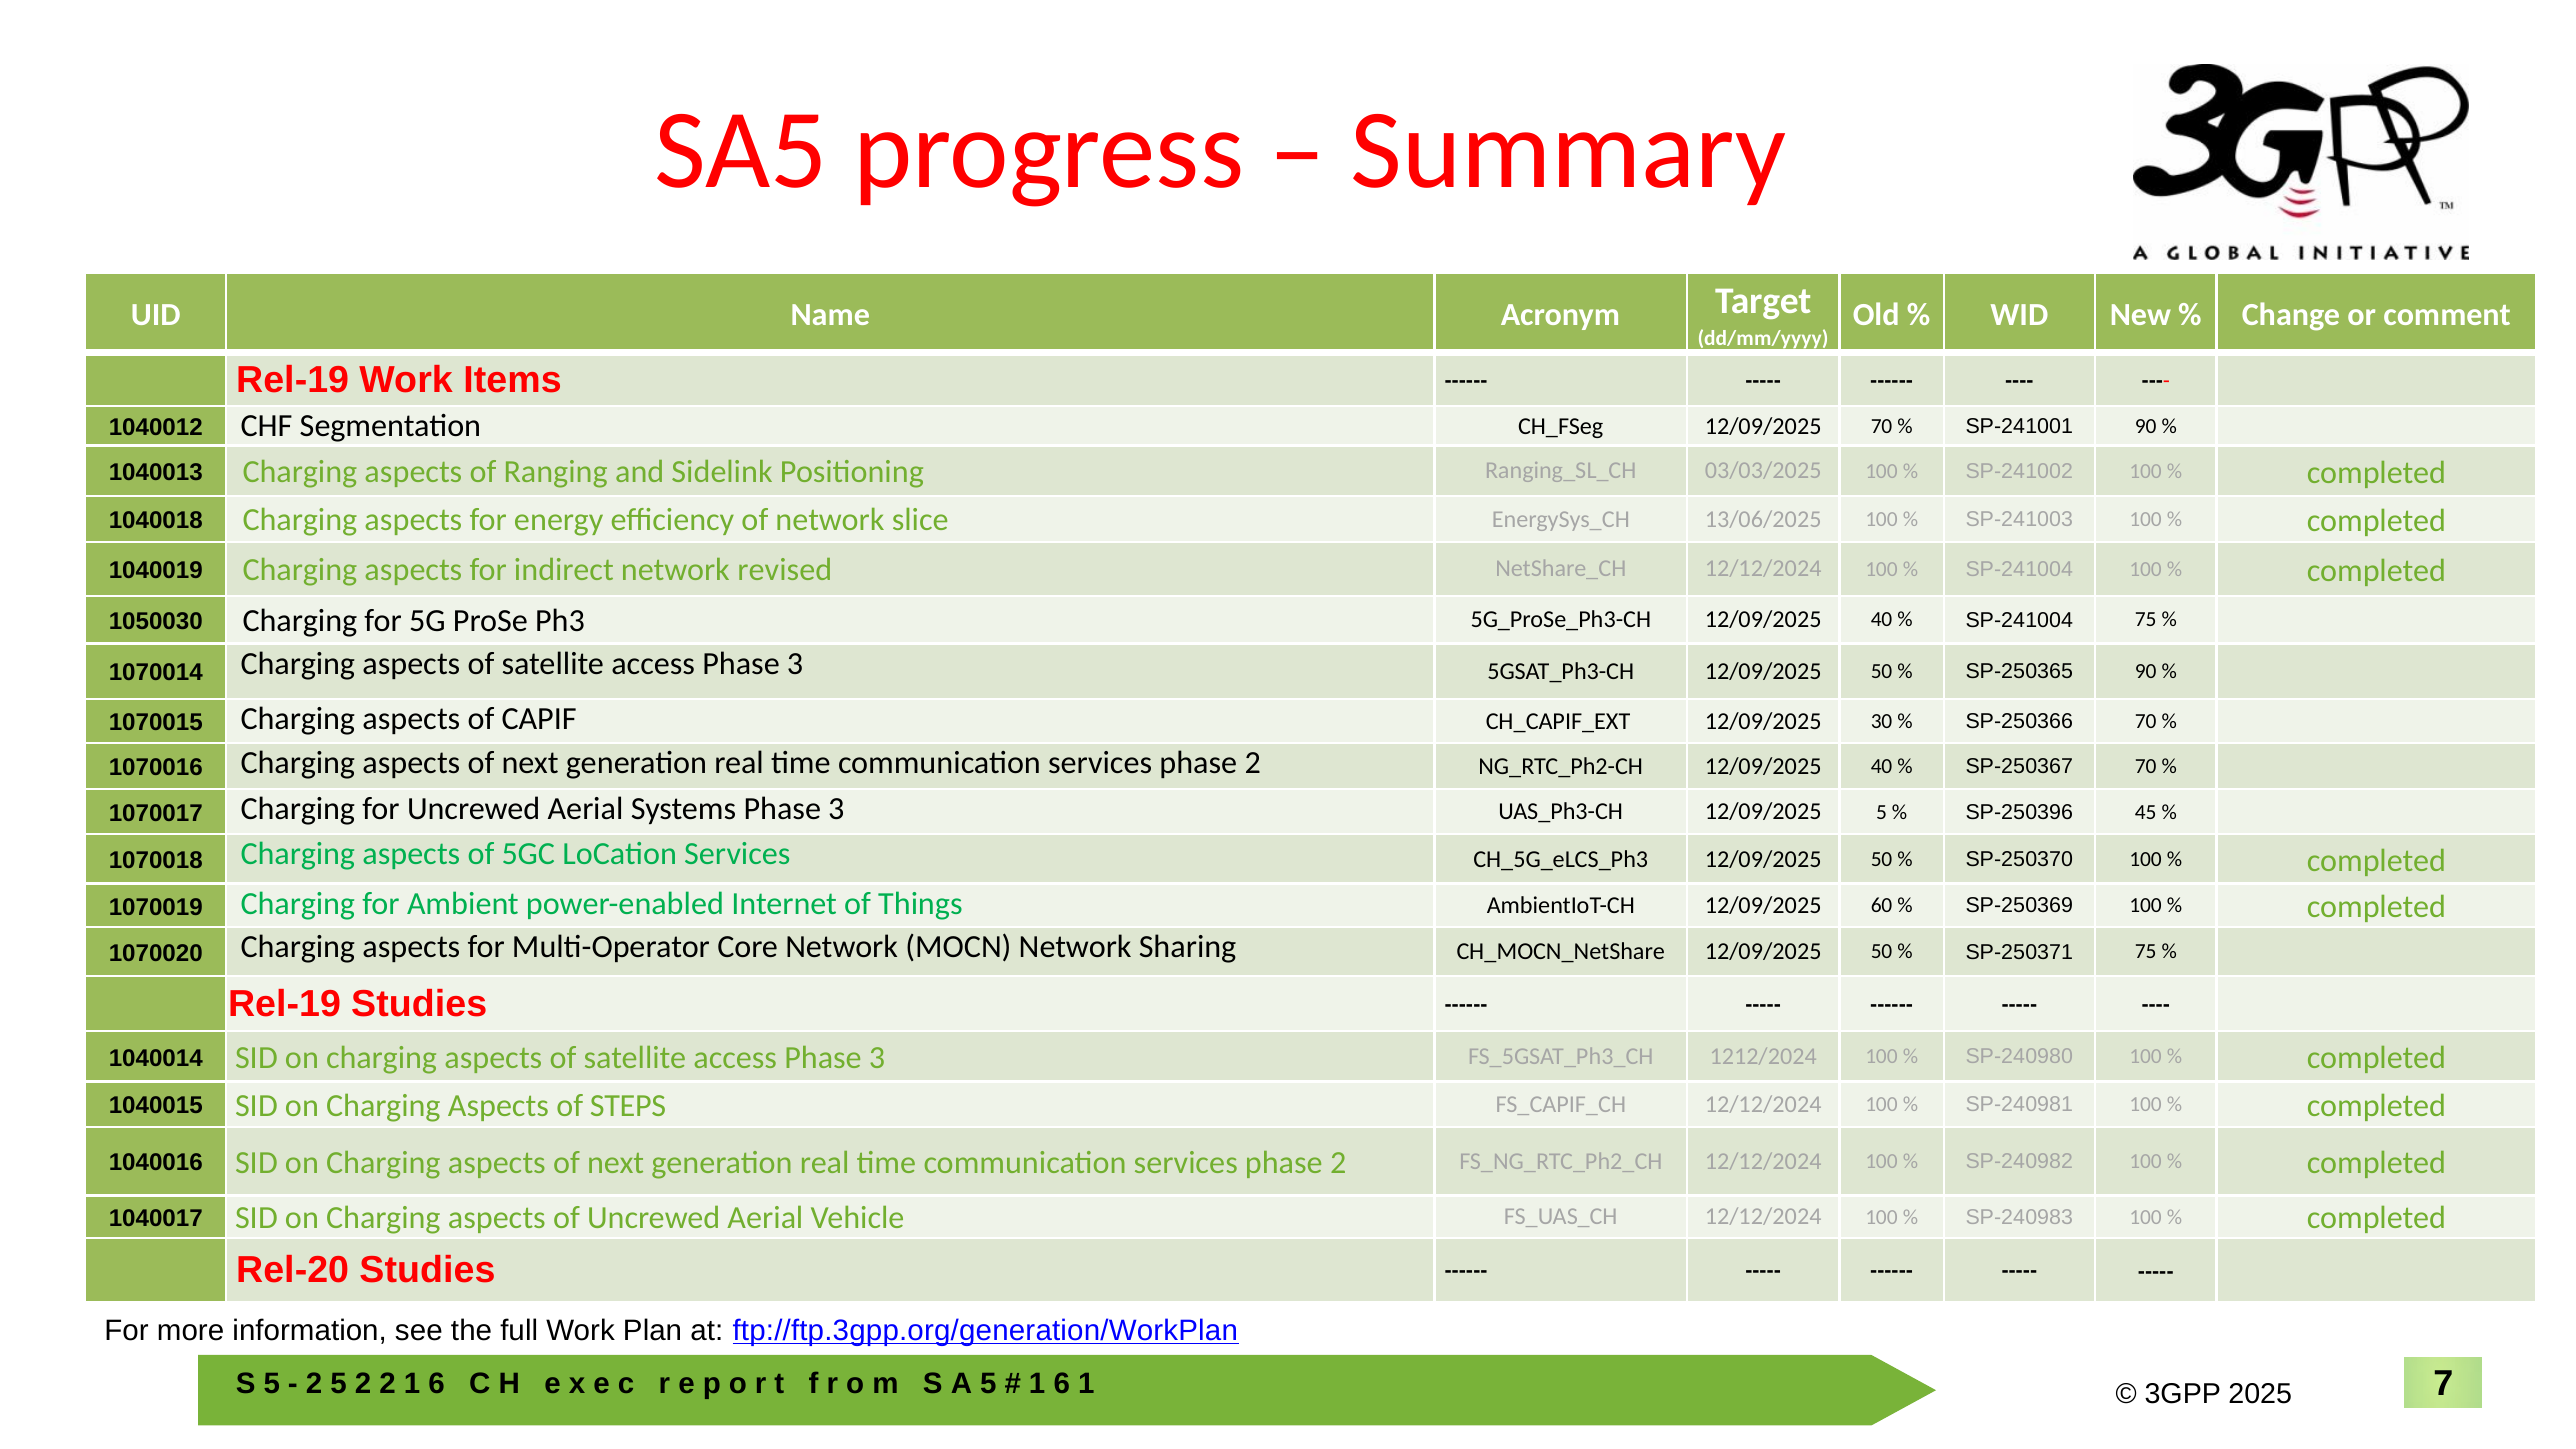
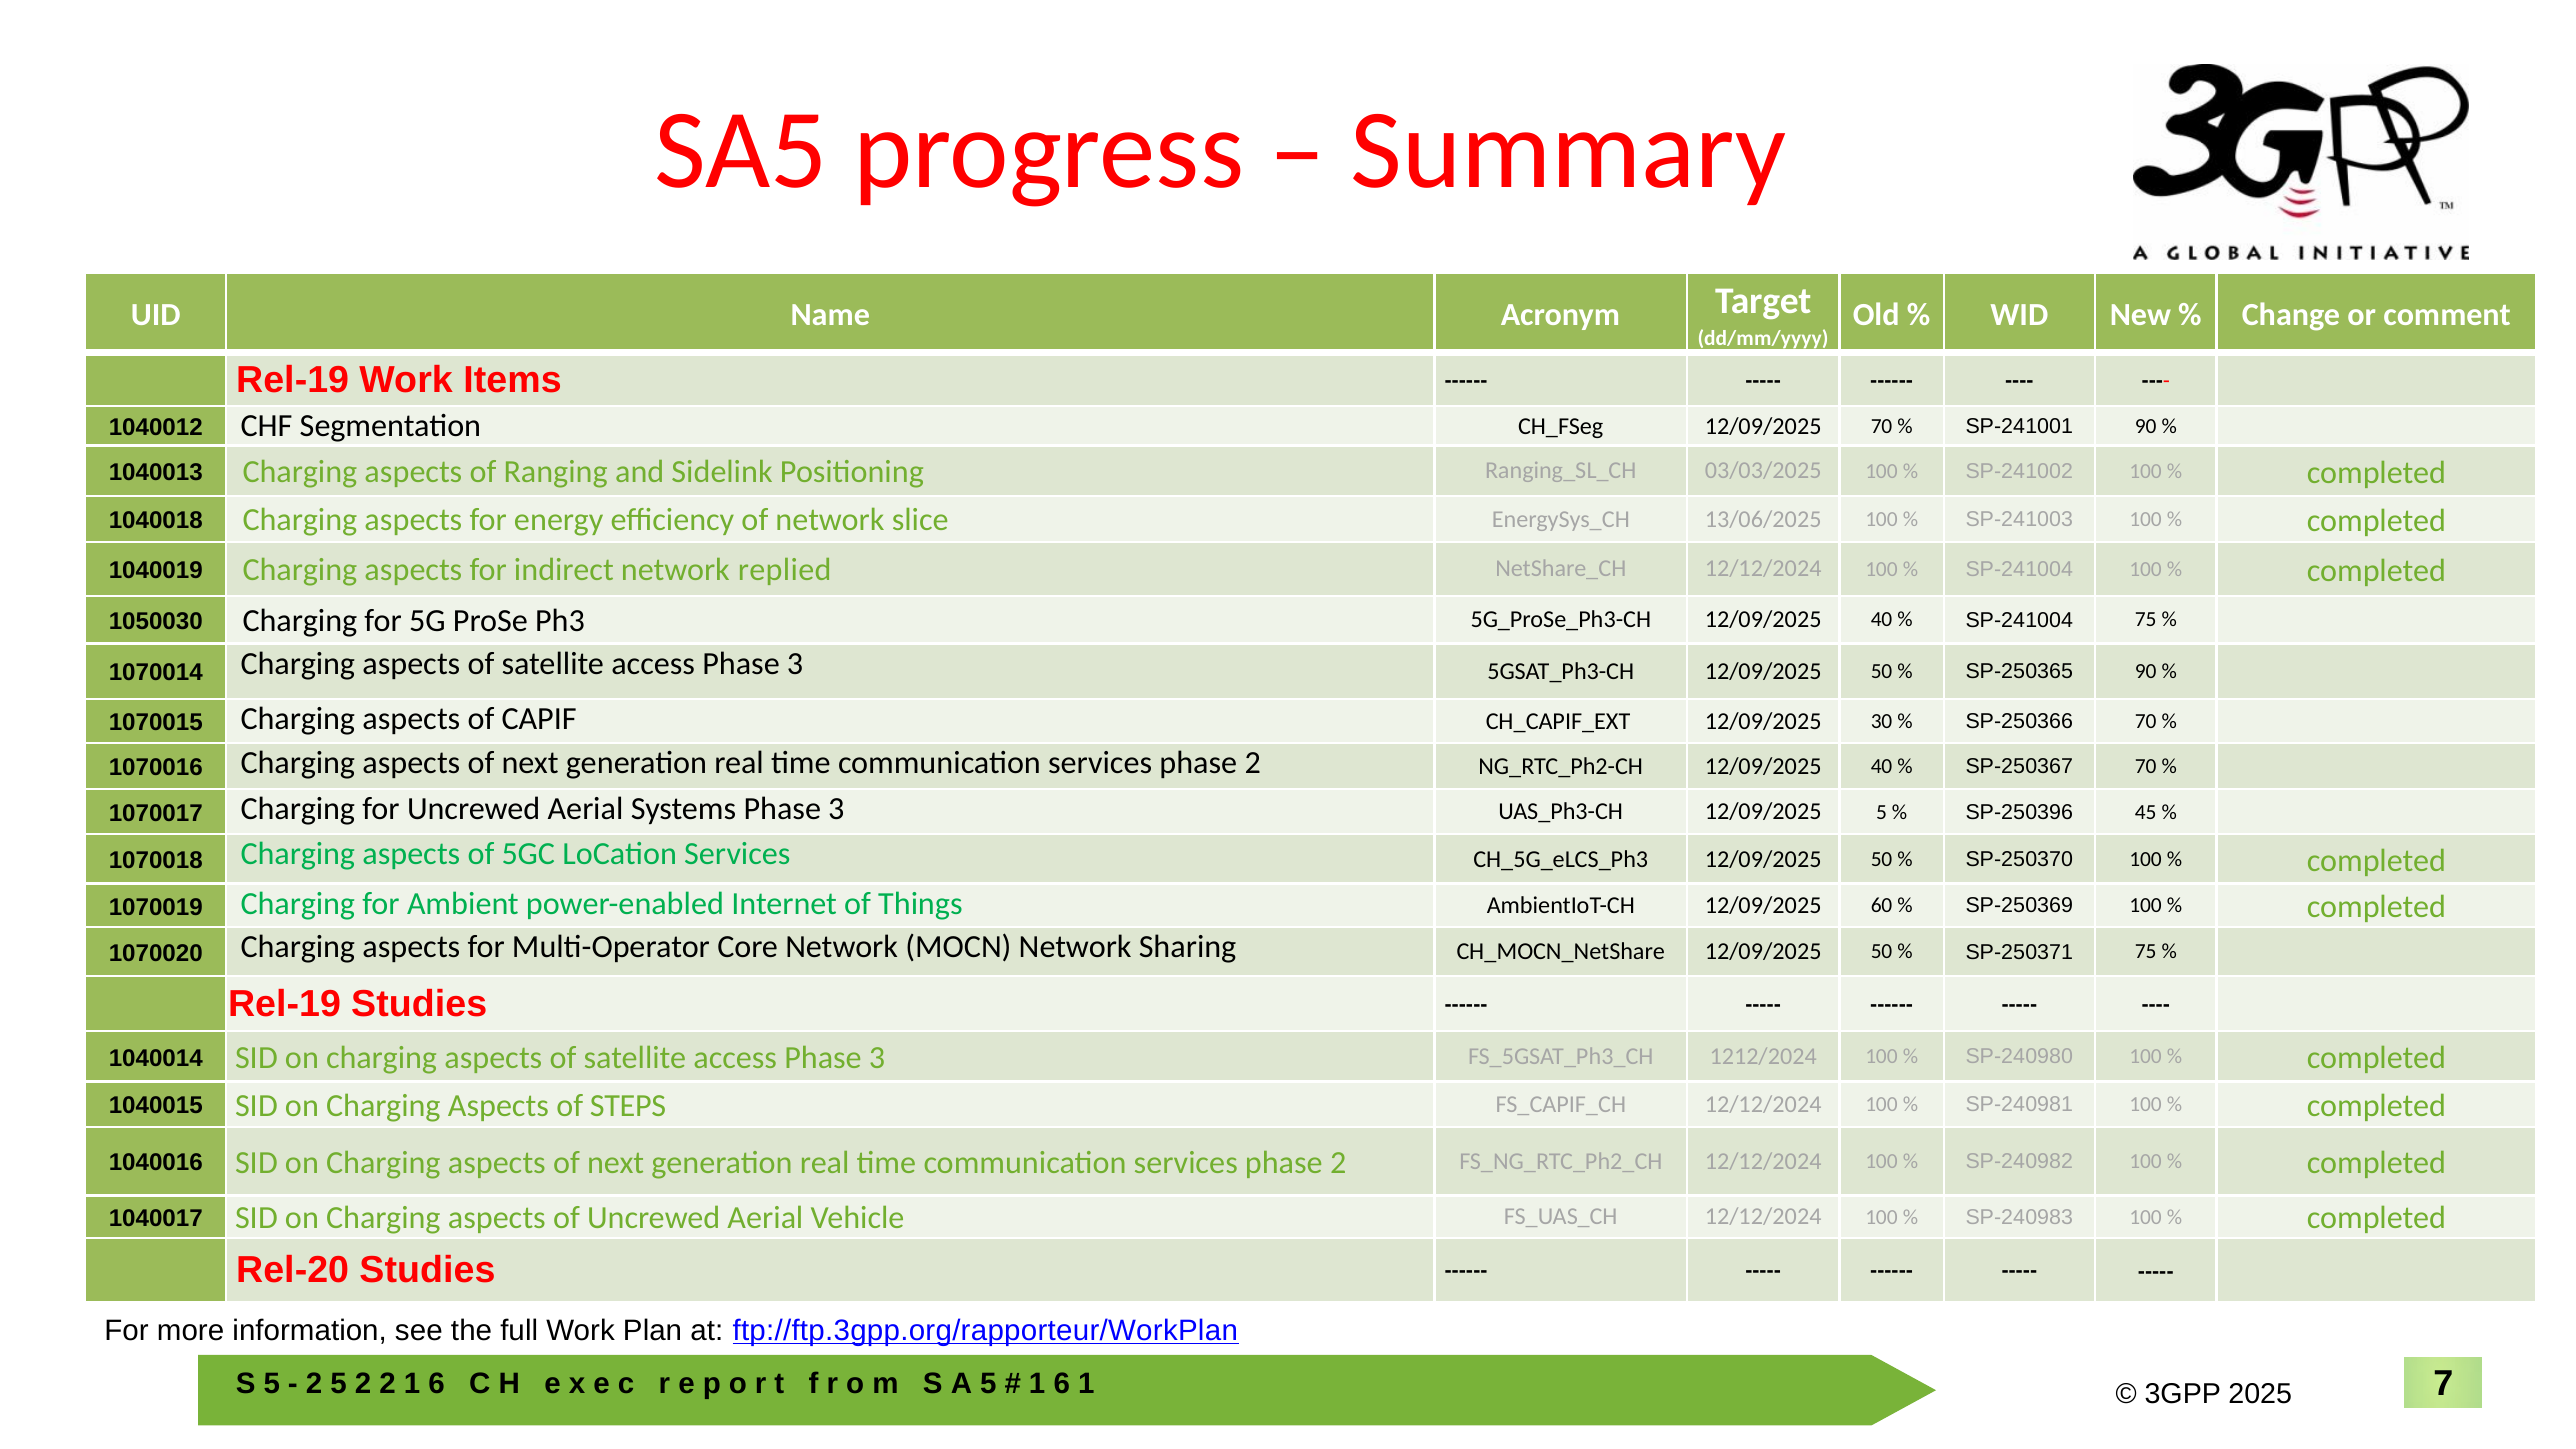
revised: revised -> replied (785, 570)
ftp://ftp.3gpp.org/generation/WorkPlan: ftp://ftp.3gpp.org/generation/WorkPlan -> ftp://ftp.3gpp.org/rapporteur/WorkPlan (985, 1331)
